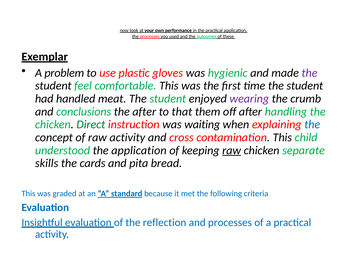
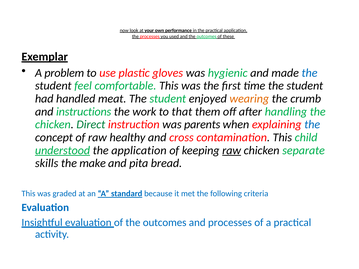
the colour: purple -> blue (310, 73)
wearing colour: purple -> orange (249, 99)
conclusions: conclusions -> instructions (84, 112)
the after: after -> work (144, 112)
waiting: waiting -> parents (202, 125)
raw activity: activity -> healthy (127, 138)
understood underline: none -> present (63, 150)
cards: cards -> make (93, 163)
of the reflection: reflection -> outcomes (165, 223)
